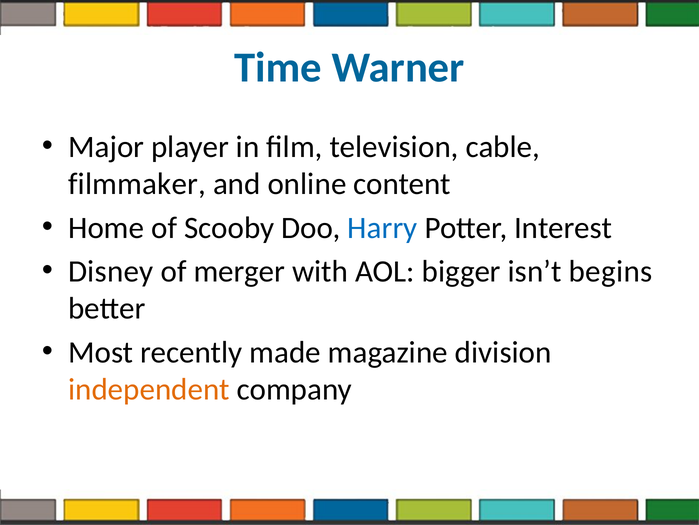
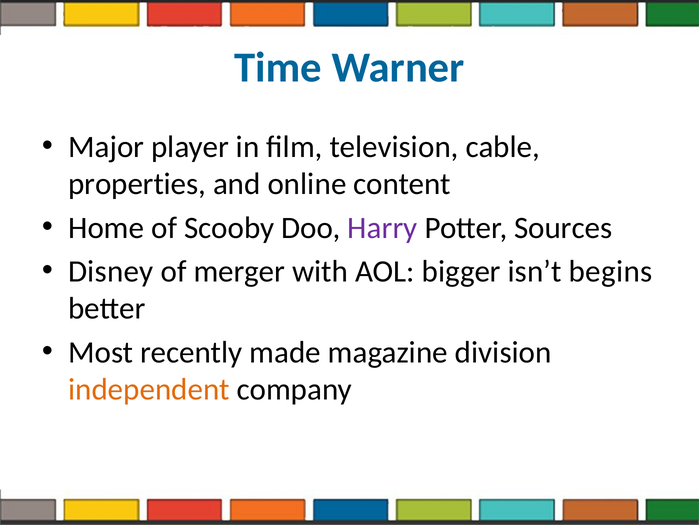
filmmaker: filmmaker -> properties (137, 184)
Harry colour: blue -> purple (382, 227)
Interest: Interest -> Sources (563, 227)
